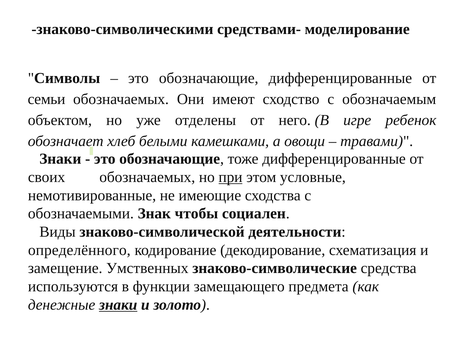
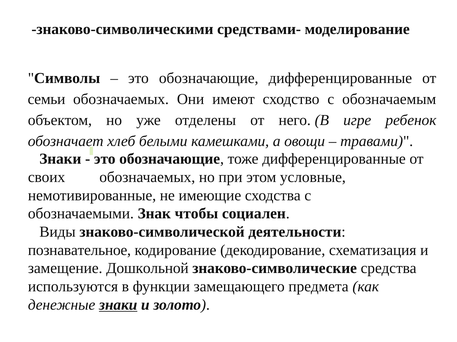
при underline: present -> none (230, 178)
определённого: определённого -> познавательное (79, 251)
Умственных: Умственных -> Дошкольной (147, 269)
